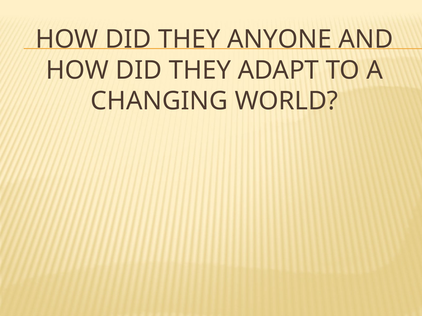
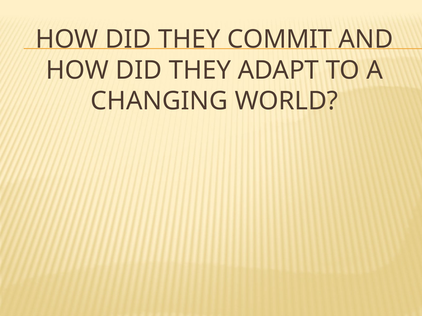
ANYONE: ANYONE -> COMMIT (280, 39)
